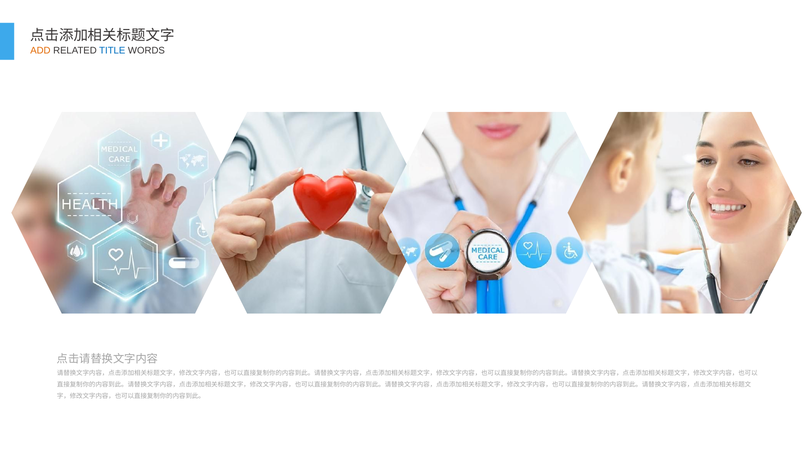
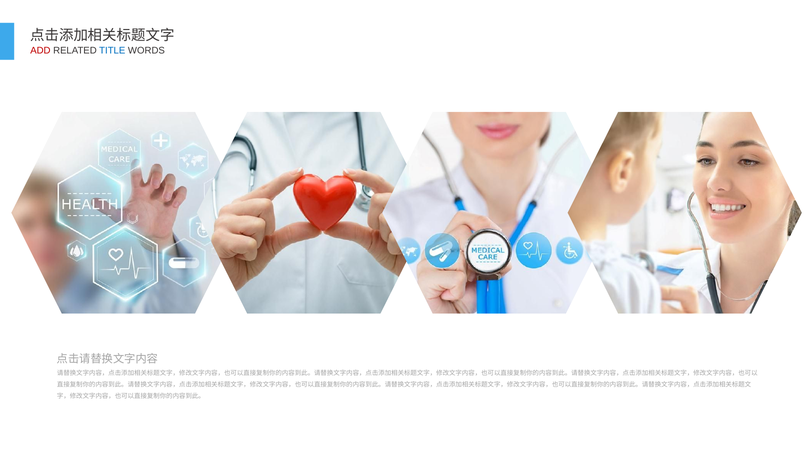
ADD colour: orange -> red (40, 51)
